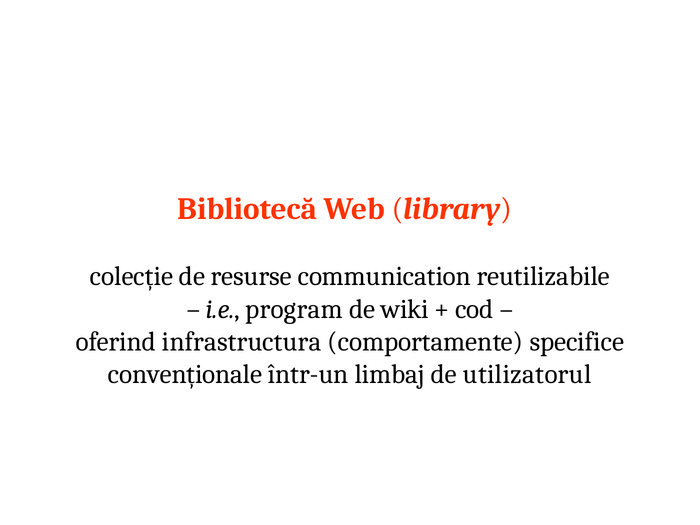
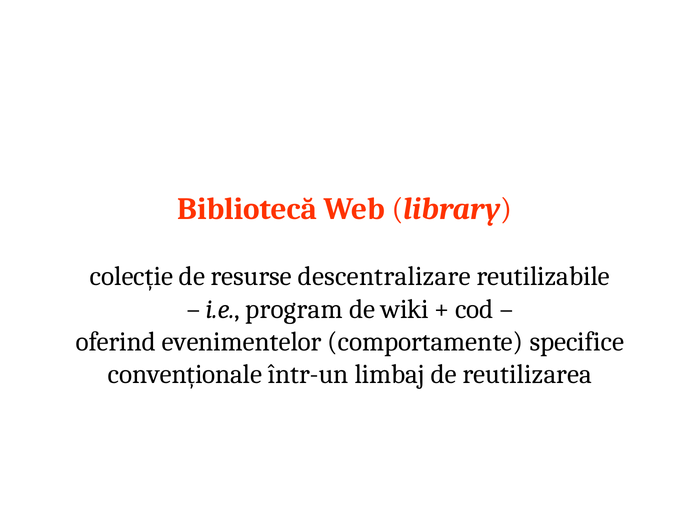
communication: communication -> descentralizare (384, 276)
infrastructura: infrastructura -> evenimentelor (242, 342)
utilizatorul: utilizatorul -> reutilizarea (527, 374)
